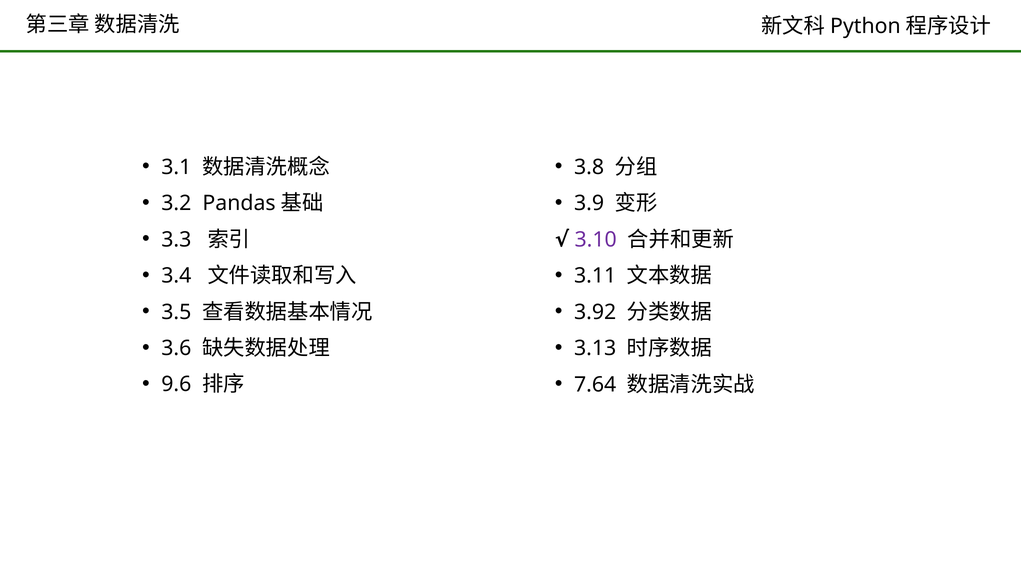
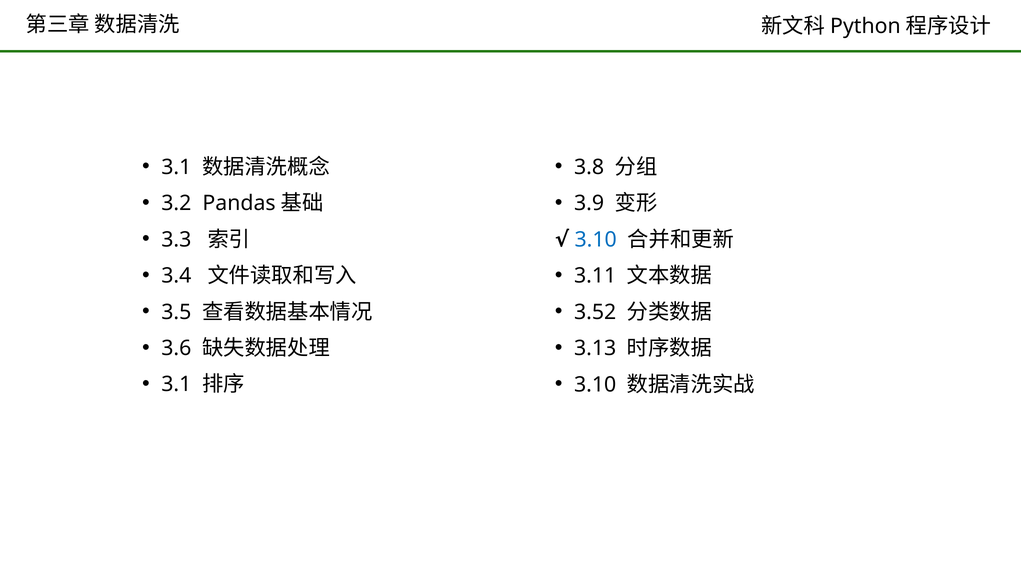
3.10 colour: purple -> blue (596, 239)
3.92: 3.92 -> 3.52 (595, 312)
9.6: 9.6 -> 3.1 (176, 384)
7.64: 7.64 -> 3.10 (595, 384)
